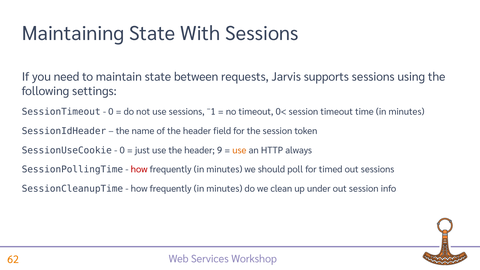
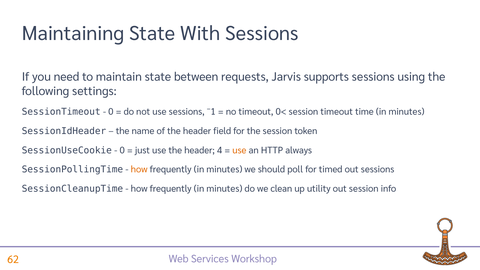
9: 9 -> 4 (220, 150)
how colour: red -> orange (139, 170)
under: under -> utility (319, 189)
